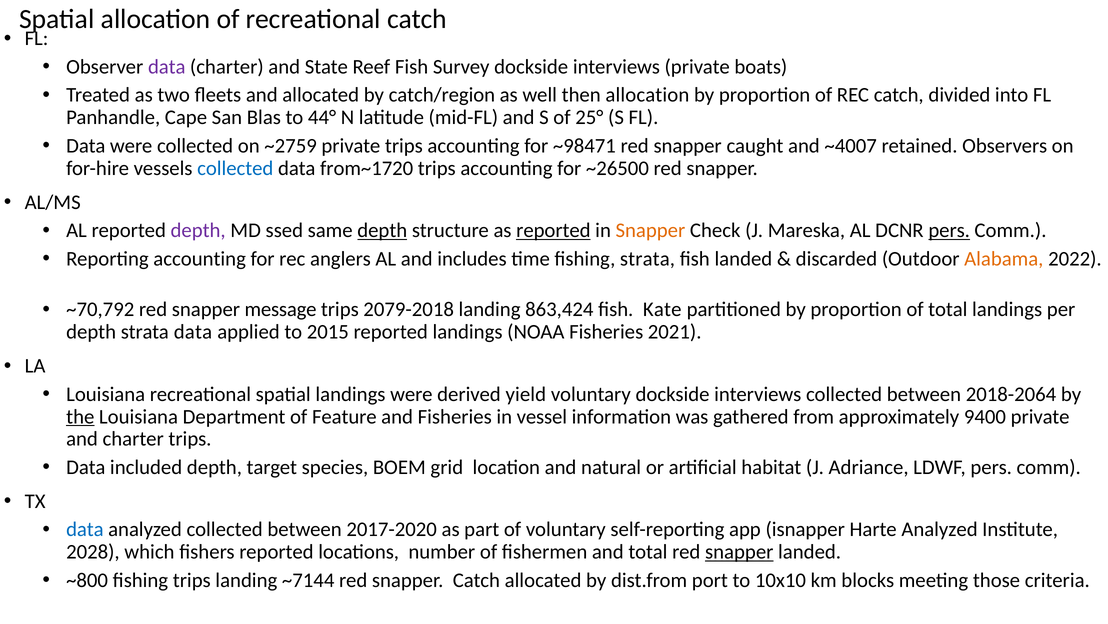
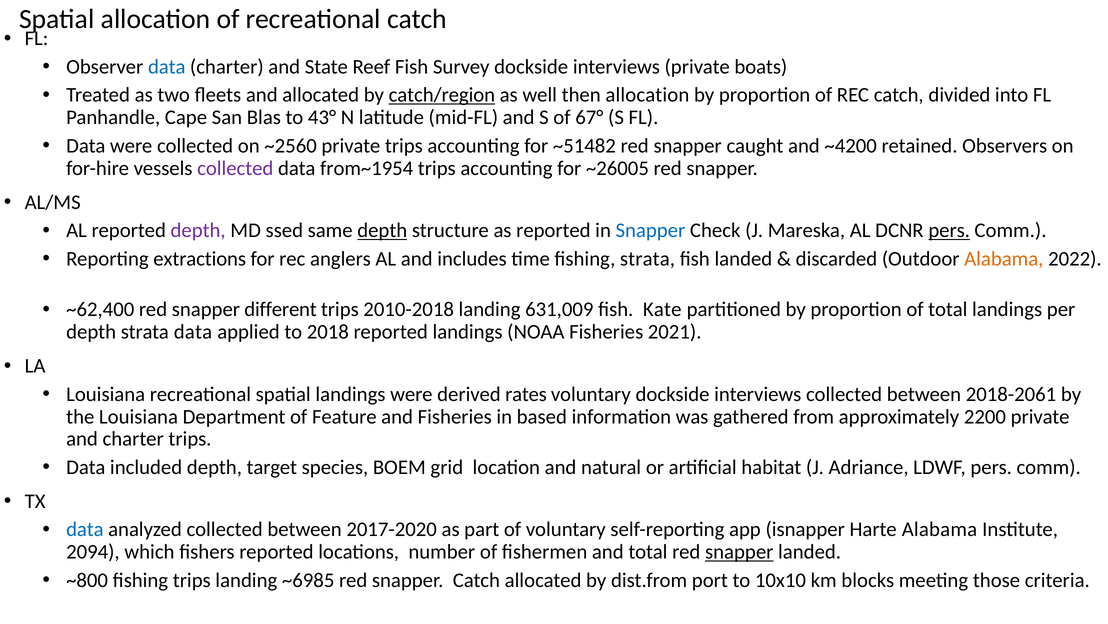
data colour: purple -> blue (167, 67)
catch/region underline: none -> present (442, 95)
44°: 44° -> 43° (322, 117)
25°: 25° -> 67° (589, 117)
~2759: ~2759 -> ~2560 (291, 146)
~98471: ~98471 -> ~51482 (584, 146)
~4007: ~4007 -> ~4200 (851, 146)
collected colour: blue -> purple (235, 168)
from~1720: from~1720 -> from~1954 (367, 168)
~26500: ~26500 -> ~26005 (617, 168)
reported underline: present -> none (553, 230)
Snapper colour: orange -> blue (650, 230)
Reporting accounting: accounting -> extractions (200, 258)
~70,792: ~70,792 -> ~62,400 (100, 309)
message: message -> different (281, 309)
2079-2018: 2079-2018 -> 2010-2018 (409, 309)
863,424: 863,424 -> 631,009 (559, 309)
2015: 2015 -> 2018 (328, 331)
yield: yield -> rates (526, 394)
2018-2064: 2018-2064 -> 2018-2061 (1011, 394)
the underline: present -> none (80, 416)
vessel: vessel -> based (542, 416)
9400: 9400 -> 2200 (985, 416)
Harte Analyzed: Analyzed -> Alabama (939, 529)
2028: 2028 -> 2094 (93, 551)
~7144: ~7144 -> ~6985 (308, 580)
